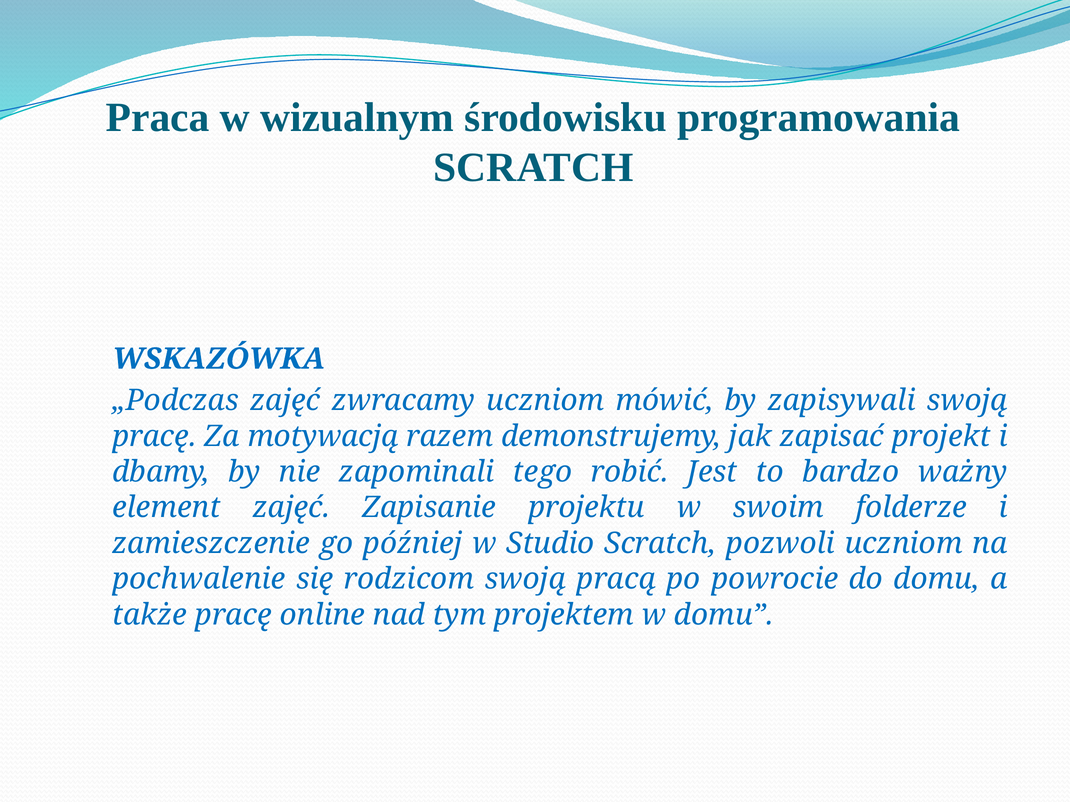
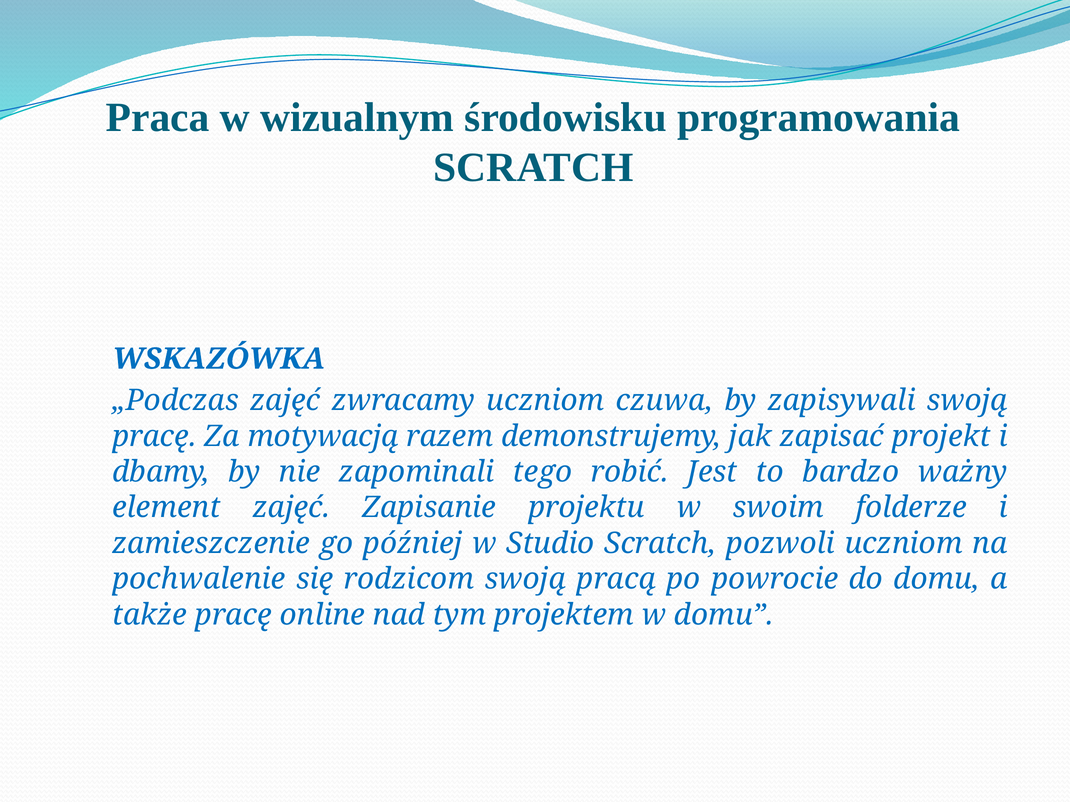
mówić: mówić -> czuwa (664, 401)
